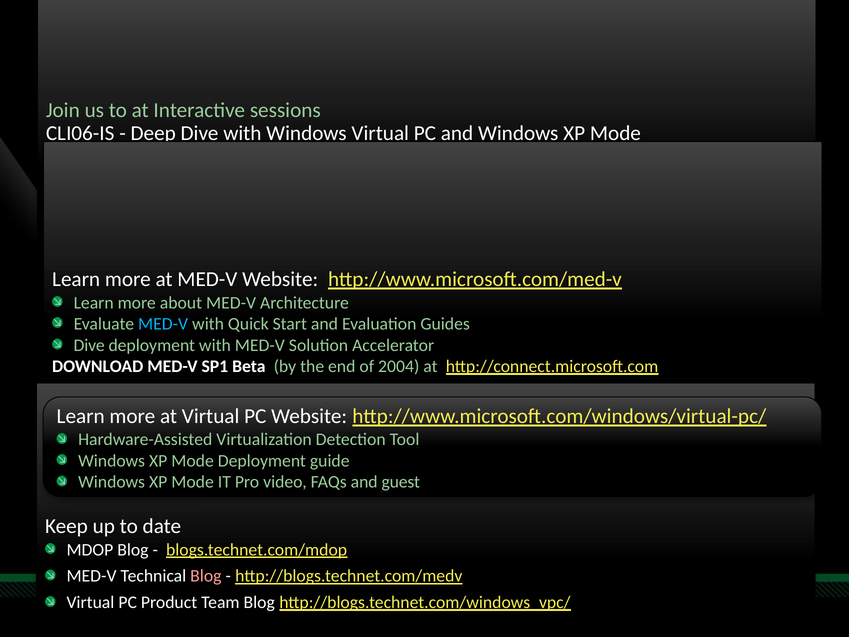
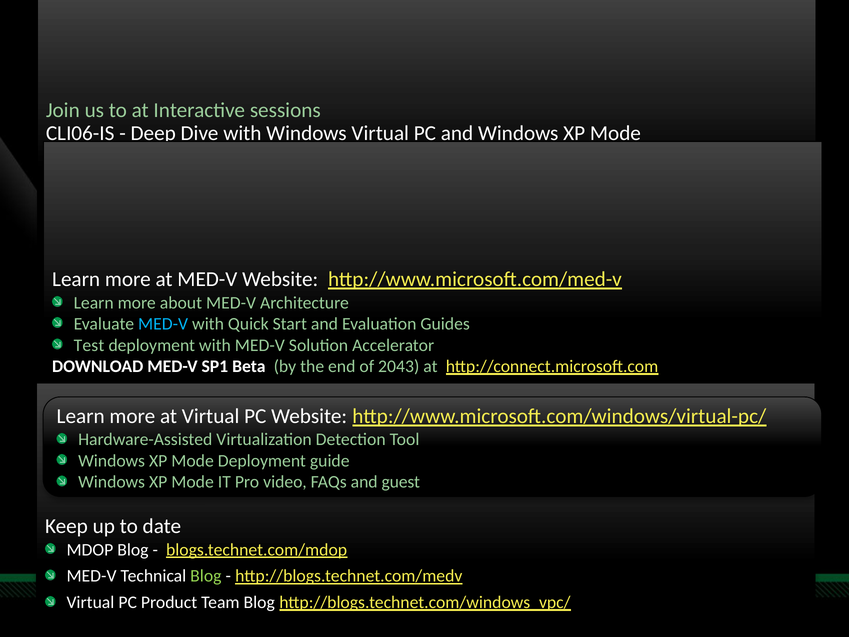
Dive: Dive -> Test (89, 345)
2004: 2004 -> 2043 (399, 366)
Blog colour: pink -> light green (206, 576)
